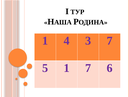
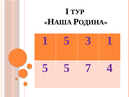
4: 4 -> 5 (67, 41)
3 7: 7 -> 1 (110, 41)
5 1: 1 -> 5 (67, 68)
6: 6 -> 4 (110, 68)
